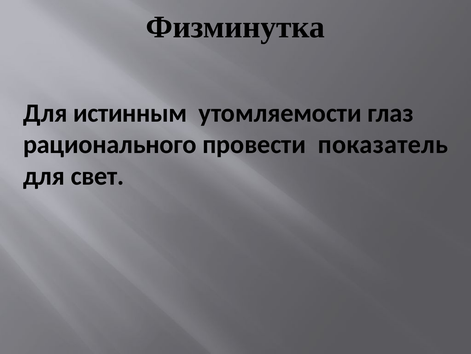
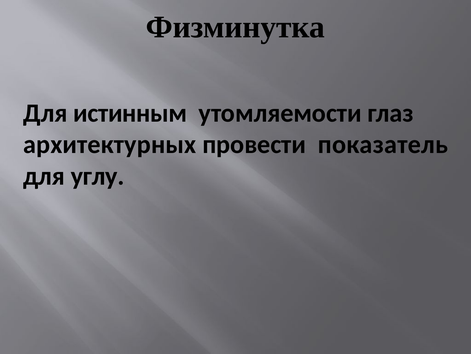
рационального: рационального -> архитектурных (110, 144)
свет: свет -> углу (98, 176)
